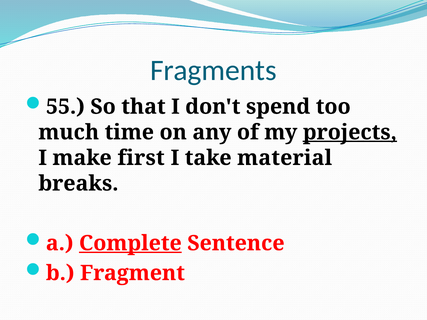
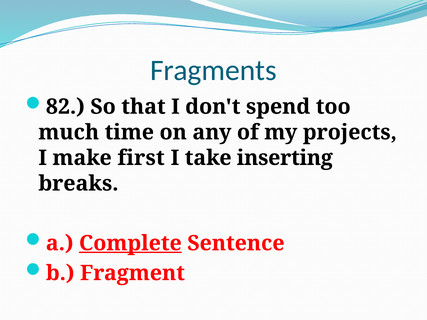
55: 55 -> 82 (65, 107)
projects underline: present -> none (350, 132)
material: material -> inserting (285, 158)
